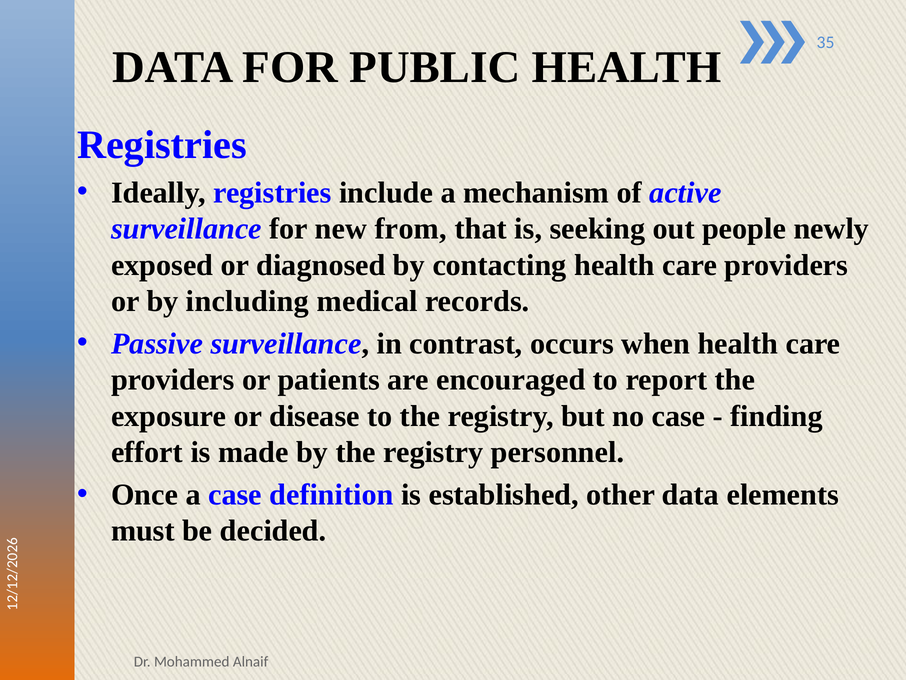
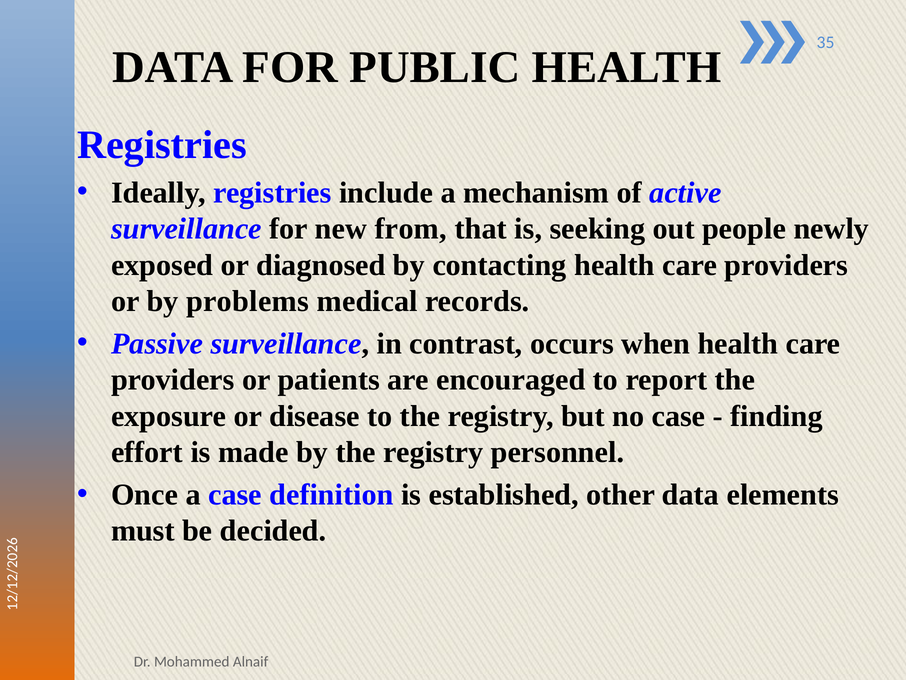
including: including -> problems (247, 301)
